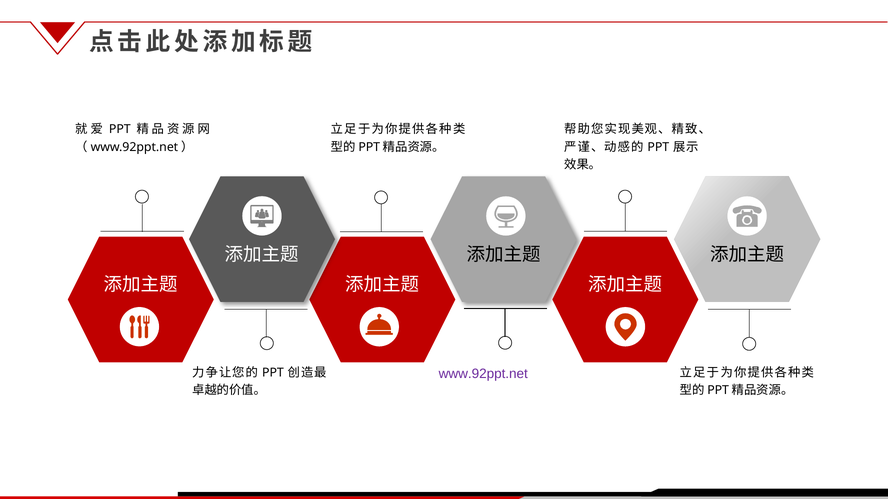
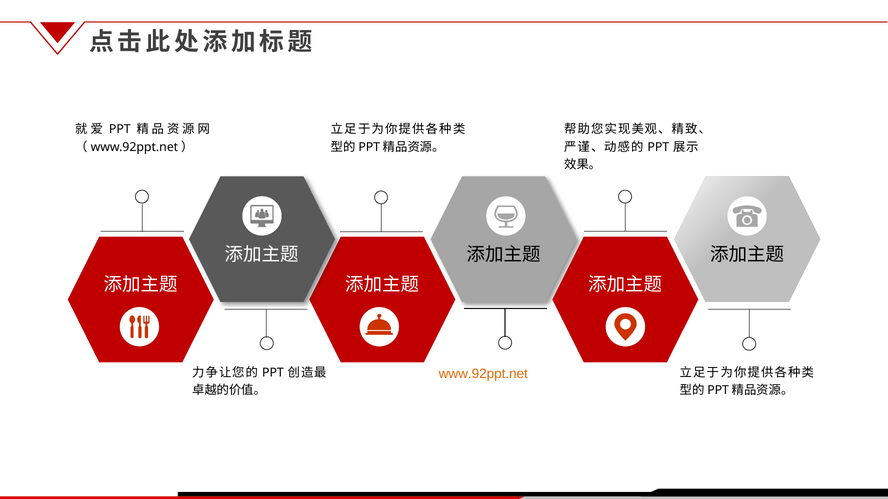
www.92ppt.net colour: purple -> orange (483, 374)
